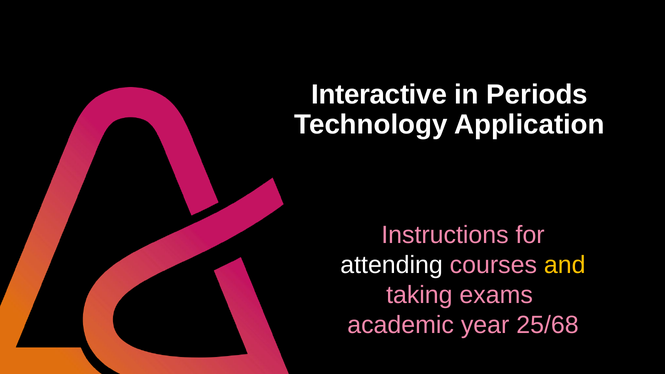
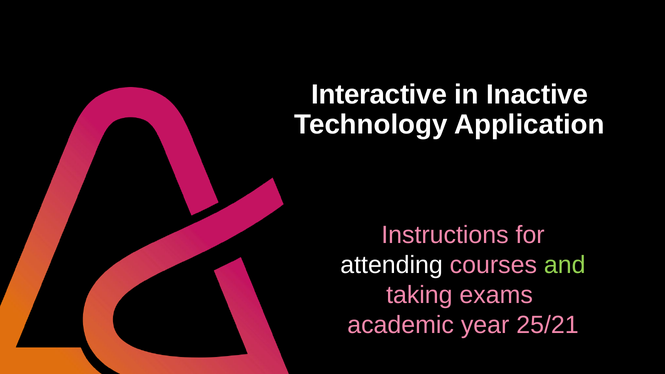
Periods: Periods -> Inactive (537, 95)
and colour: yellow -> light green (565, 265)
25/68: 25/68 -> 25/21 (547, 325)
